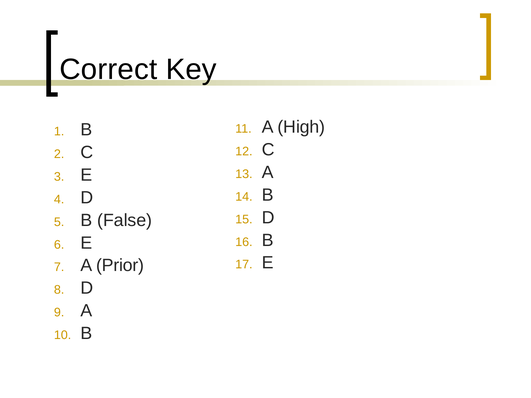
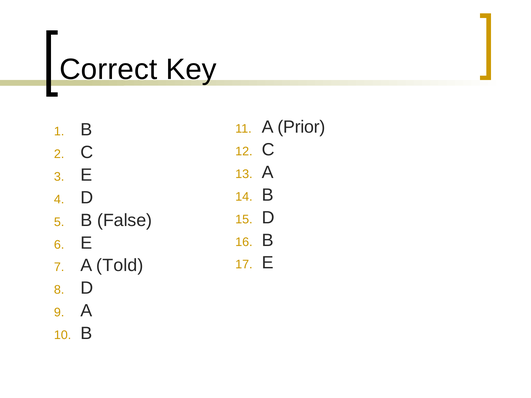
High: High -> Prior (301, 127)
Prior: Prior -> Told (120, 266)
